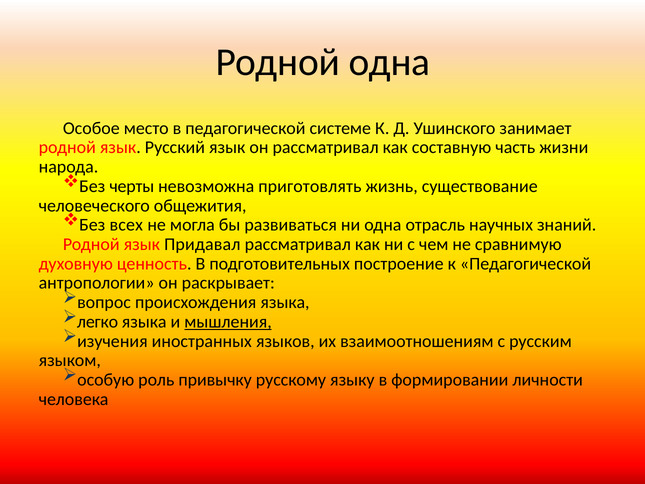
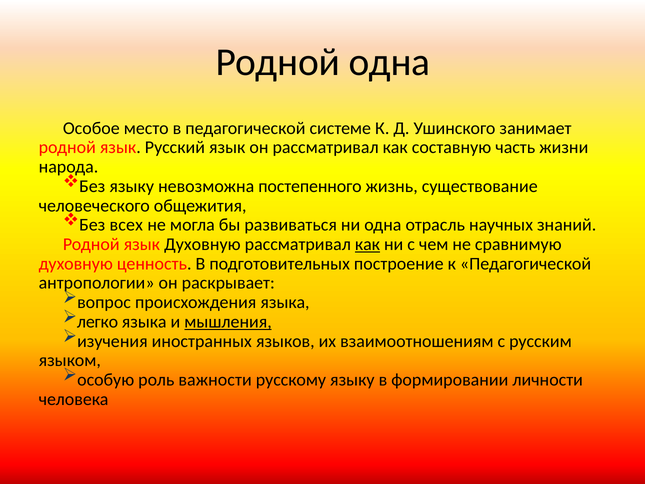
Без черты: черты -> языку (132, 186)
приготовлять: приготовлять -> постепенного (310, 186)
язык Придавал: Придавал -> Духовную (202, 244)
как underline: none -> present (368, 244)
привычку: привычку -> важности (215, 380)
